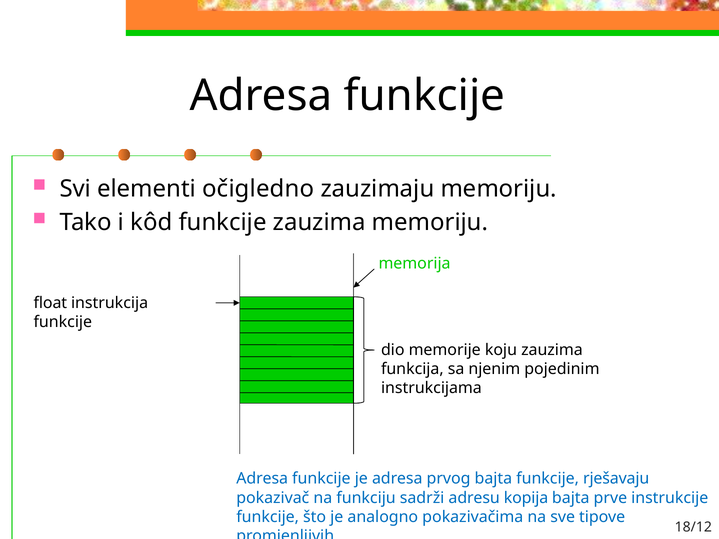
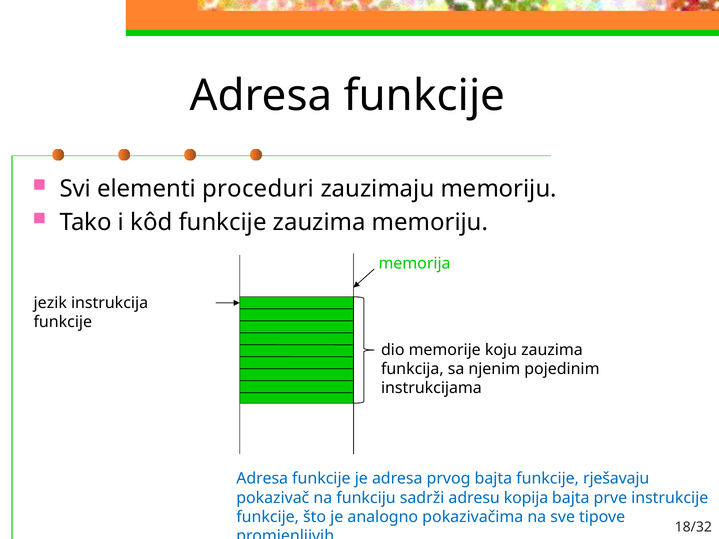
očigledno: očigledno -> proceduri (258, 189)
float: float -> jezik (50, 303)
18/12: 18/12 -> 18/32 (693, 527)
